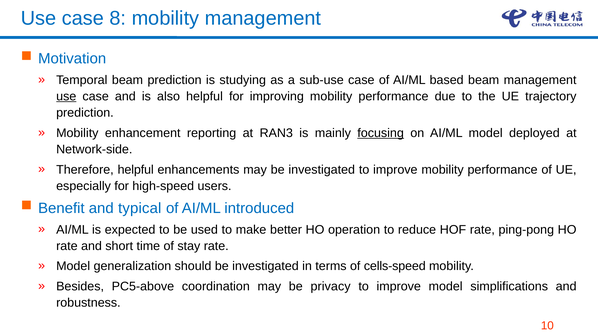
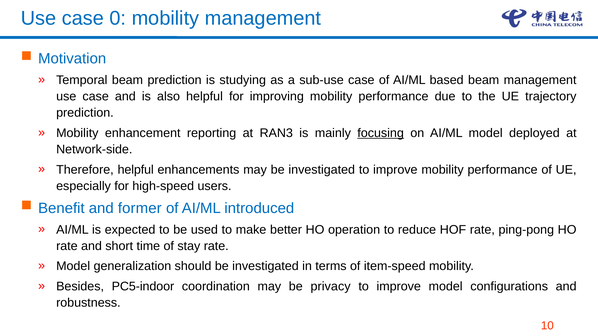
8: 8 -> 0 (118, 18)
use underline: present -> none (66, 97)
typical: typical -> former (140, 208)
cells-speed: cells-speed -> item-speed (395, 266)
PC5-above: PC5-above -> PC5-indoor (143, 287)
simplifications: simplifications -> configurations (509, 287)
